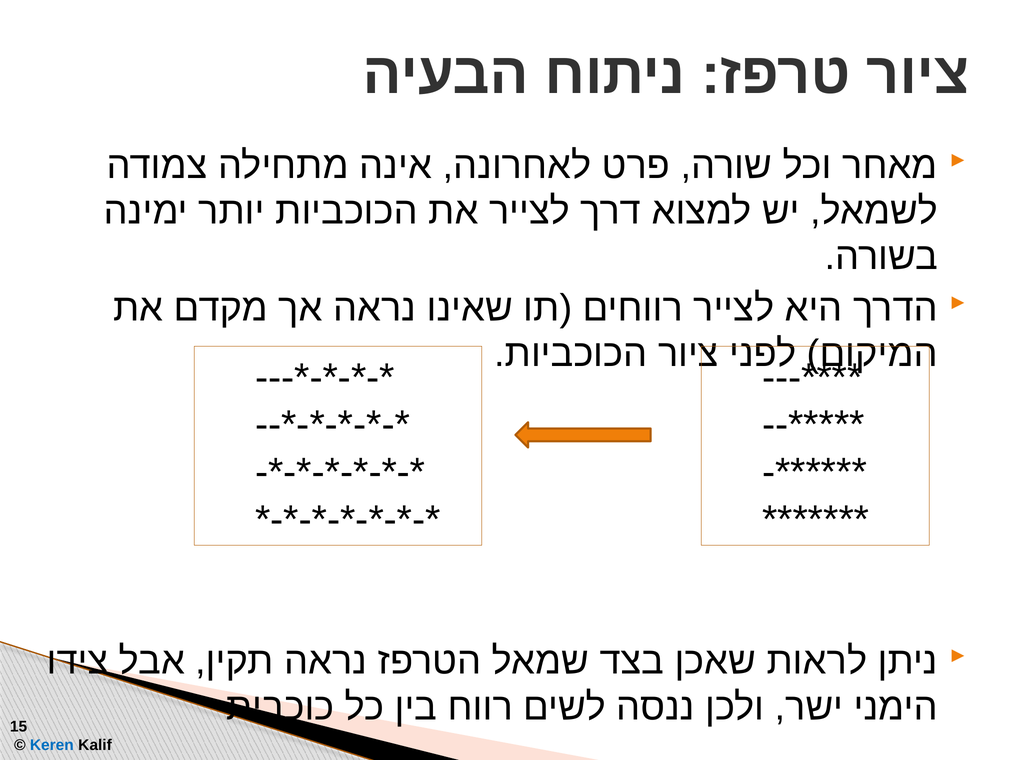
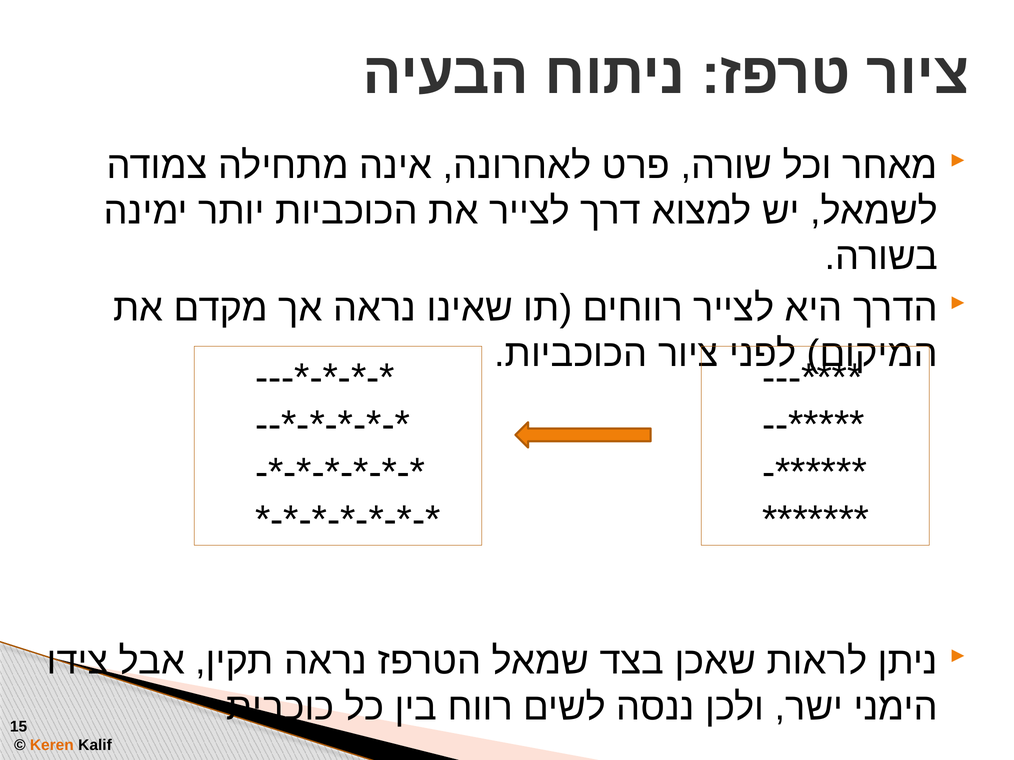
Keren colour: blue -> orange (52, 746)
